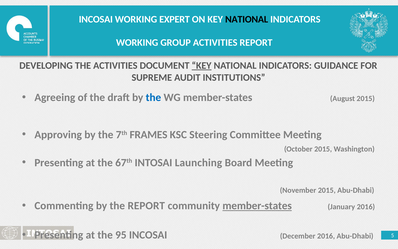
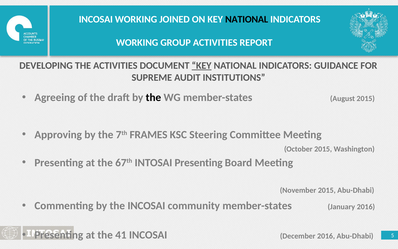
EXPERT: EXPERT -> JOINED (174, 19)
the colour: blue -> black (153, 97)
INTOSAI Launching: Launching -> Presenting (199, 162)
the REPORT: REPORT -> INCOSAI (146, 206)
member-states underline: present -> none (257, 206)
95: 95 -> 41 (121, 235)
